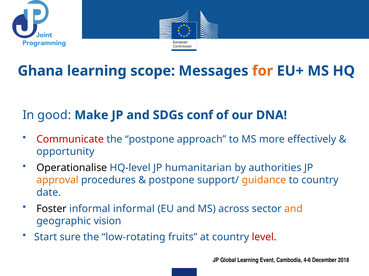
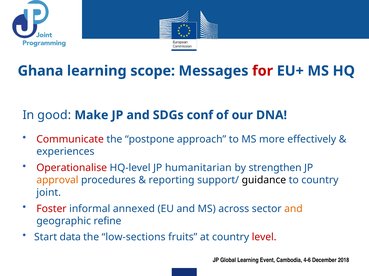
for colour: orange -> red (263, 71)
opportunity: opportunity -> experiences (65, 152)
Operationalise colour: black -> red (72, 168)
authorities: authorities -> strengthen (275, 168)
postpone: postpone -> reporting (172, 181)
guidance colour: orange -> black (264, 181)
date: date -> joint (49, 193)
Foster colour: black -> red (51, 209)
informal informal: informal -> annexed (134, 209)
vision: vision -> refine (107, 222)
sure: sure -> data (70, 238)
low-rotating: low-rotating -> low-sections (134, 238)
